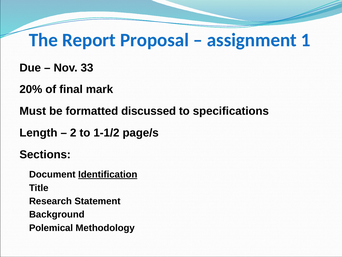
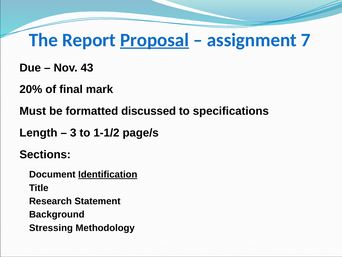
Proposal underline: none -> present (155, 40)
1: 1 -> 7 (306, 40)
33: 33 -> 43 (87, 68)
2: 2 -> 3 (73, 133)
Polemical: Polemical -> Stressing (51, 227)
